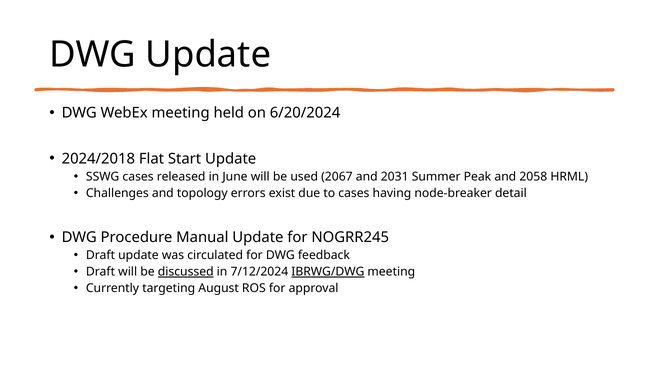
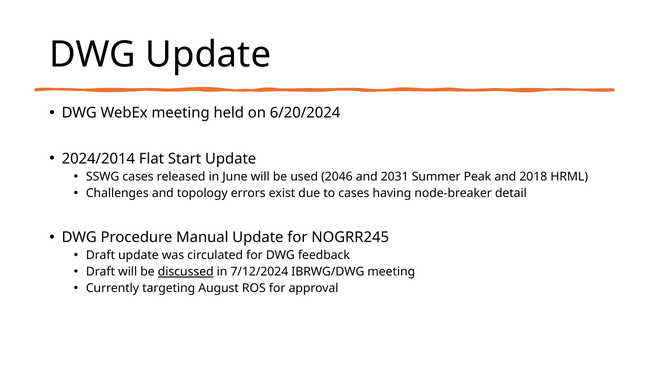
2024/2018: 2024/2018 -> 2024/2014 (98, 159)
2067: 2067 -> 2046 (337, 177)
2058: 2058 -> 2018 (533, 177)
IBRWG/DWG underline: present -> none (328, 272)
